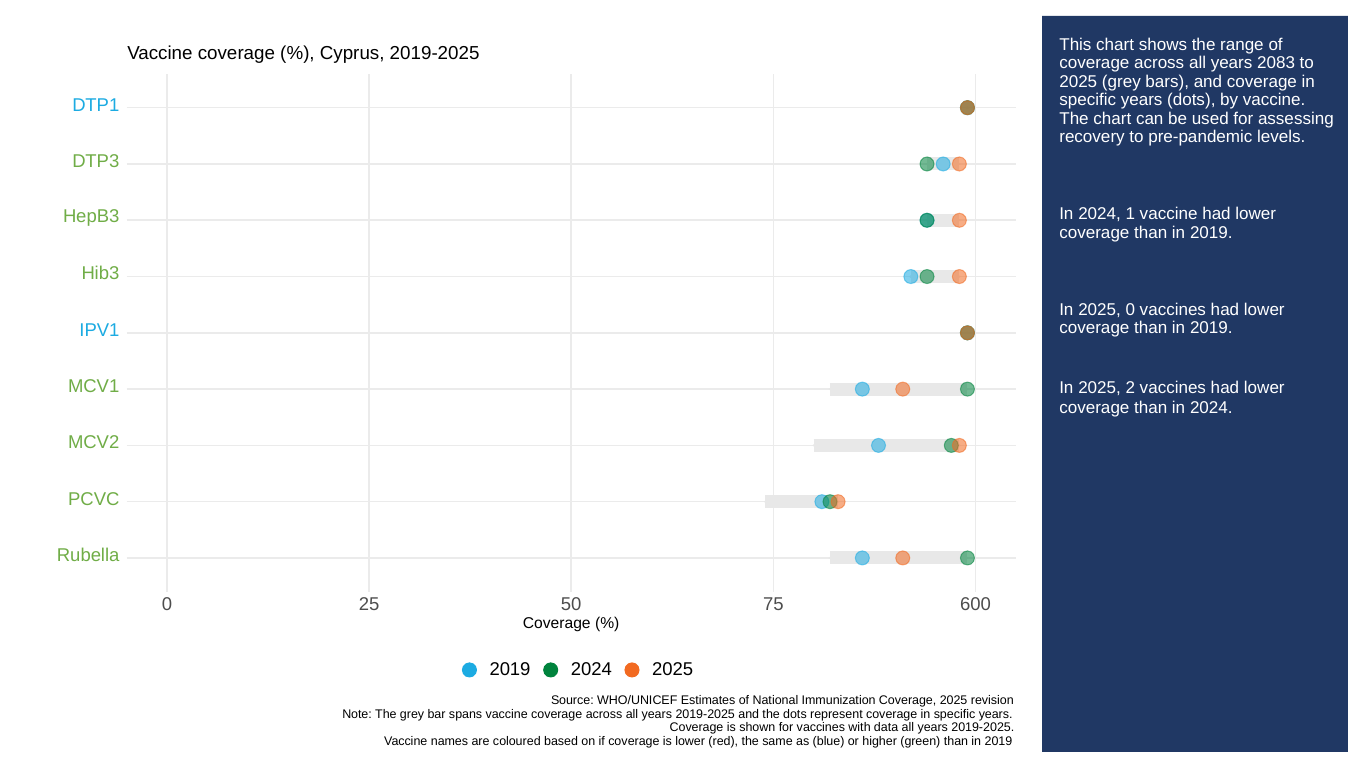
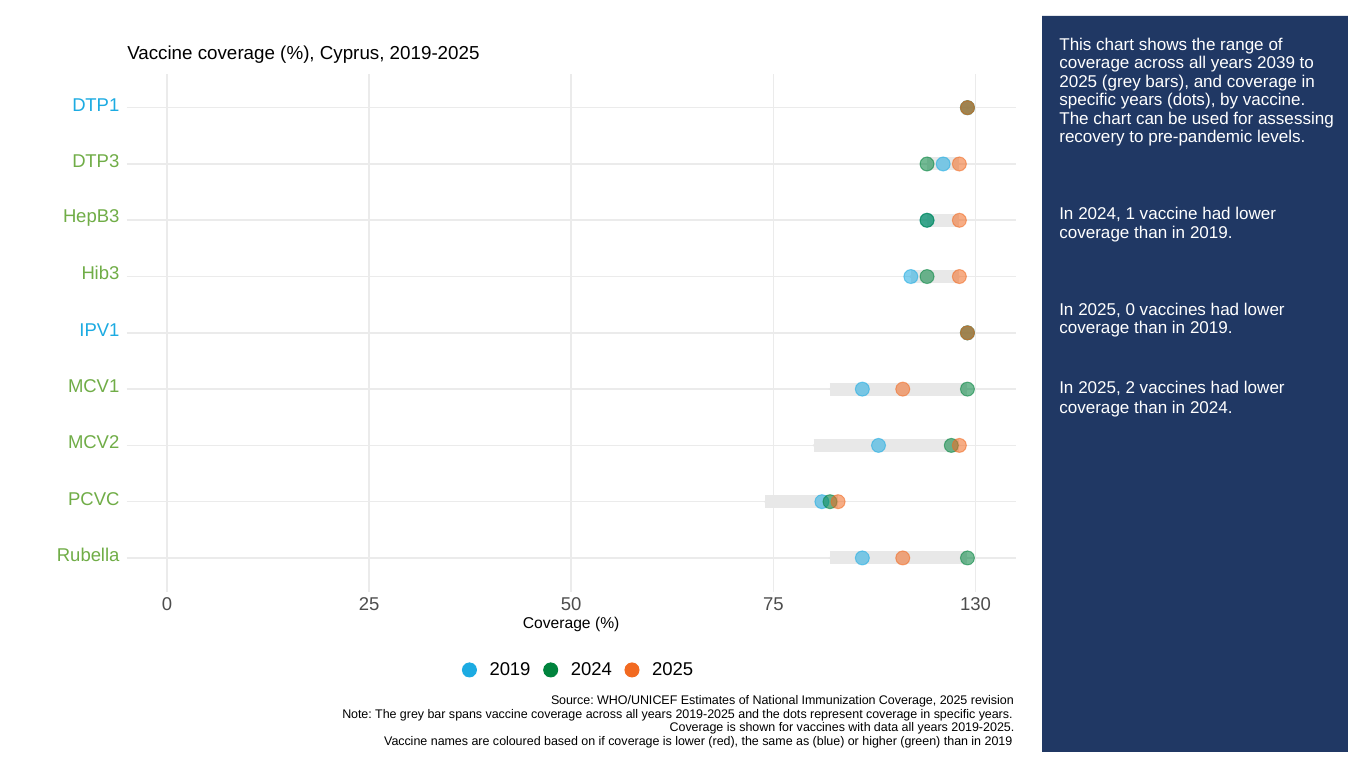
2083: 2083 -> 2039 (1276, 63)
600: 600 -> 130 (976, 605)
